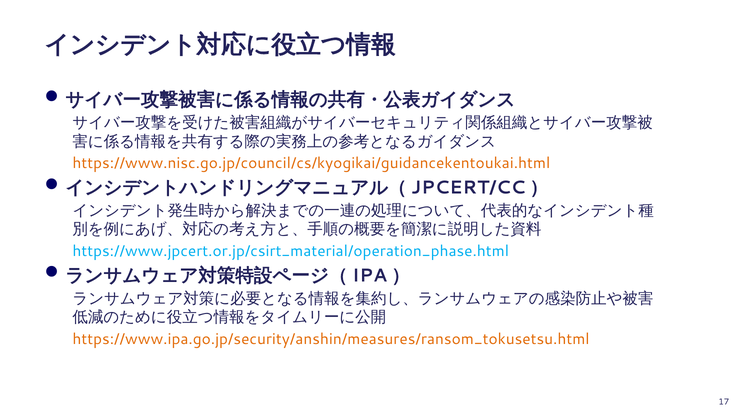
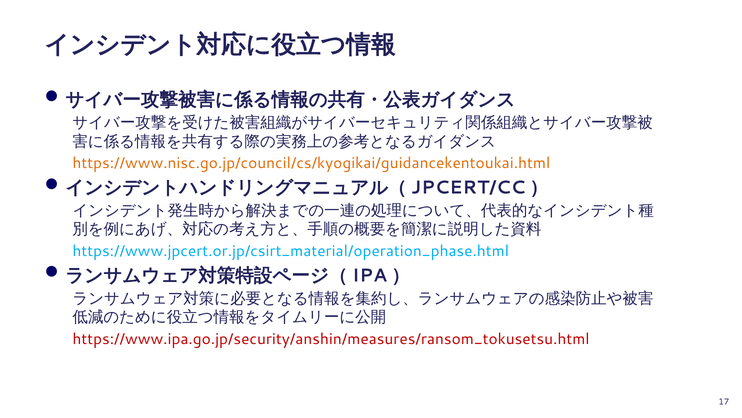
https://www.ipa.go.jp/security/anshin/measures/ransom_tokusetsu.html colour: orange -> red (331, 338)
